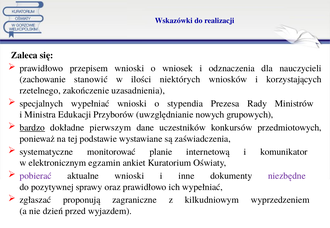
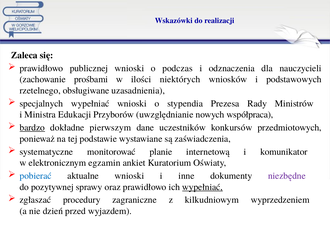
przepisem: przepisem -> publicznej (89, 68)
wniosek: wniosek -> podczas (178, 68)
stanowić: stanowić -> prośbami (91, 80)
korzystających: korzystających -> podstawowych (294, 80)
zakończenie: zakończenie -> obsługiwane (86, 91)
grupowych: grupowych -> współpraca (250, 115)
pobierać colour: purple -> blue (36, 176)
wypełniać underline: none -> present (202, 187)
proponują: proponują -> procedury (82, 200)
